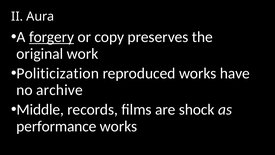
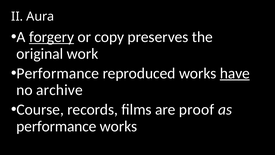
Politicization: Politicization -> Performance (58, 73)
have underline: none -> present (235, 73)
Middle: Middle -> Course (40, 109)
shock: shock -> proof (197, 109)
